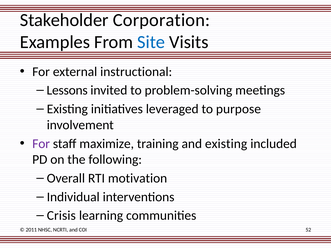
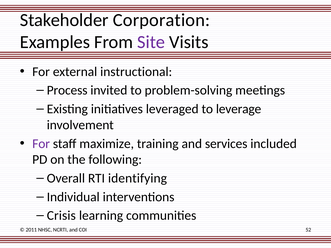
Site colour: blue -> purple (151, 42)
Lessons: Lessons -> Process (67, 90)
purpose: purpose -> leverage (239, 109)
and existing: existing -> services (226, 144)
motivation: motivation -> identifying (138, 178)
